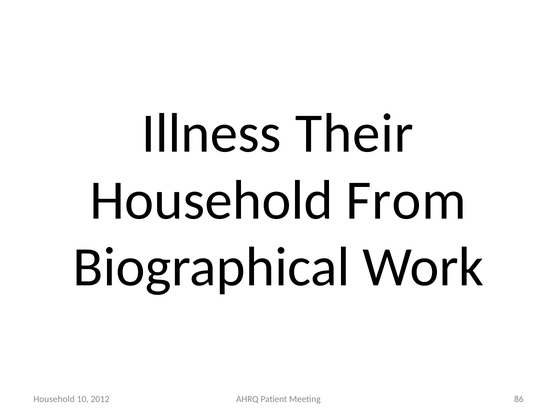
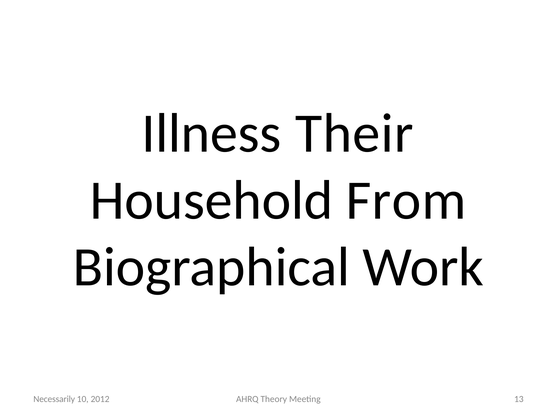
Household: Household -> Necessarily (54, 399)
Patient: Patient -> Theory (274, 399)
86: 86 -> 13 (519, 399)
